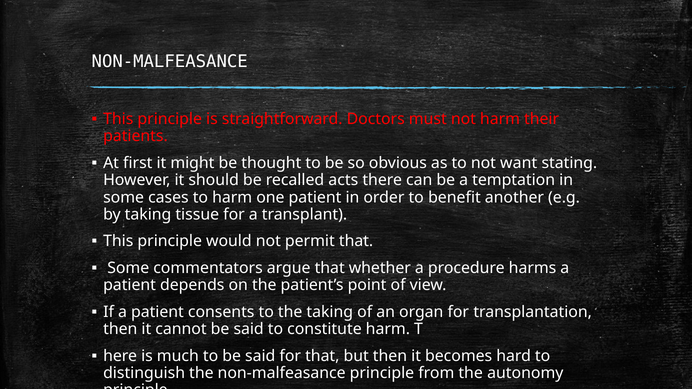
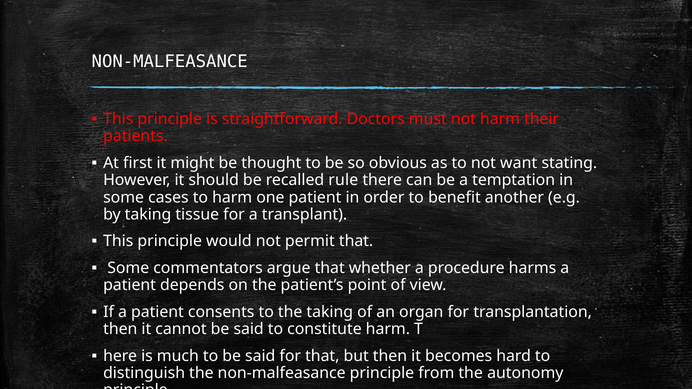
acts: acts -> rule (343, 180)
